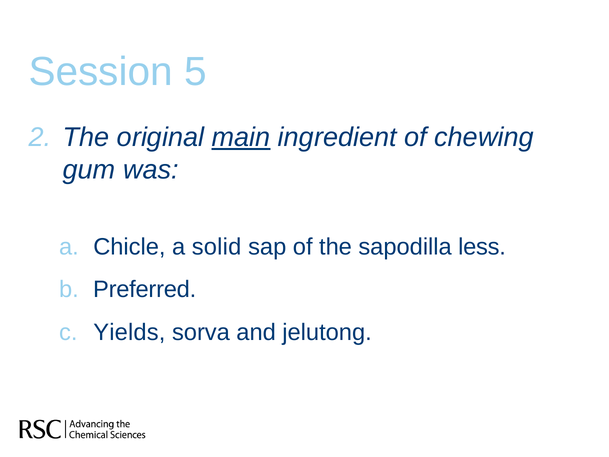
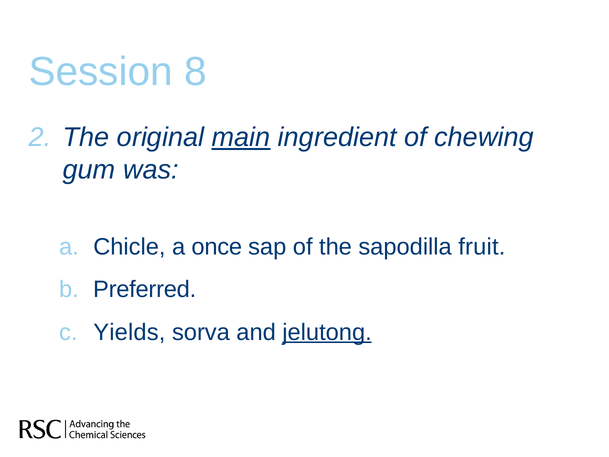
5: 5 -> 8 (195, 72)
solid: solid -> once (217, 247)
less: less -> fruit (482, 247)
jelutong underline: none -> present (327, 332)
